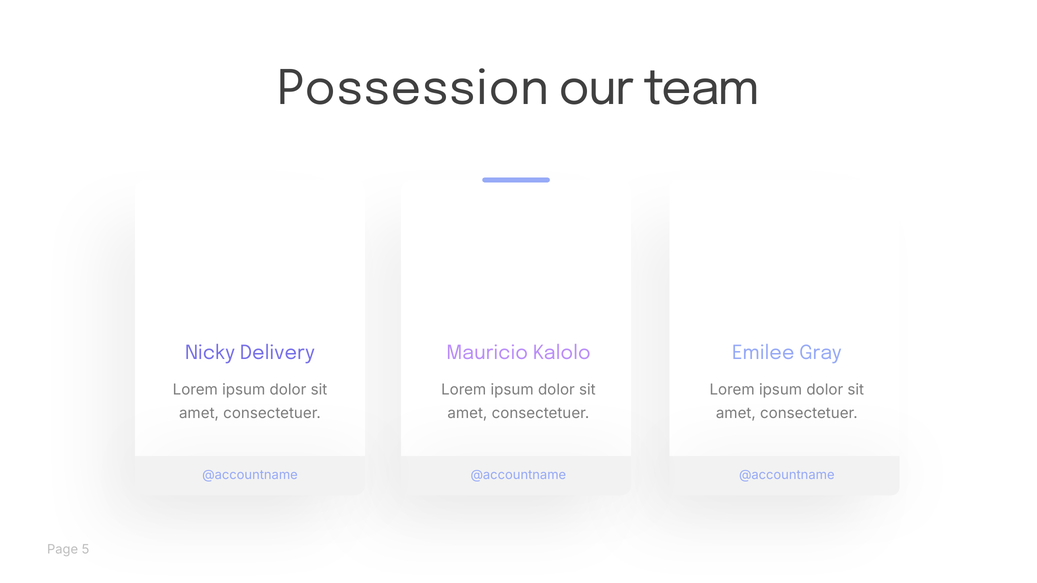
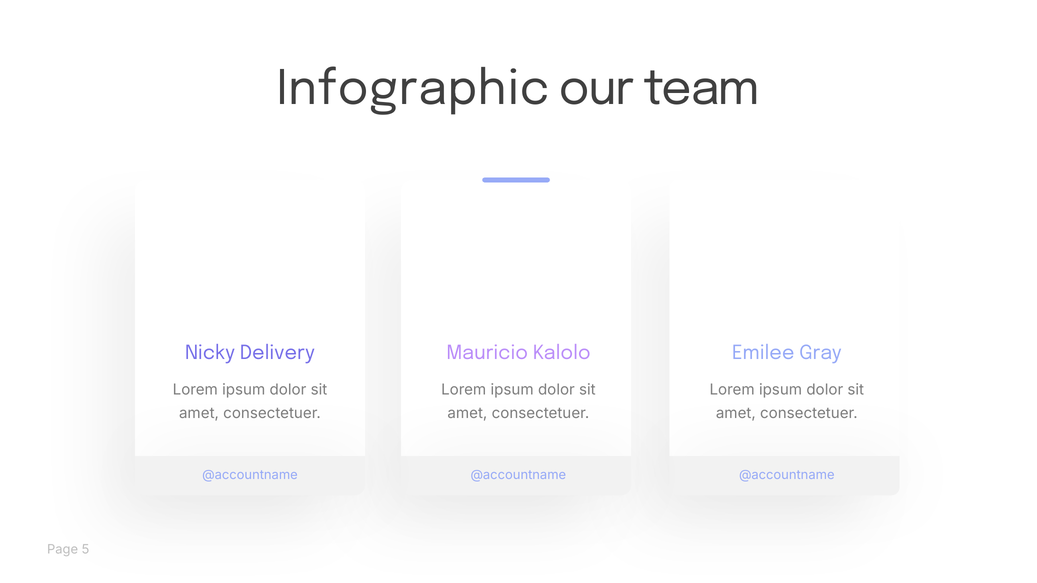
Possession: Possession -> Infographic (413, 89)
